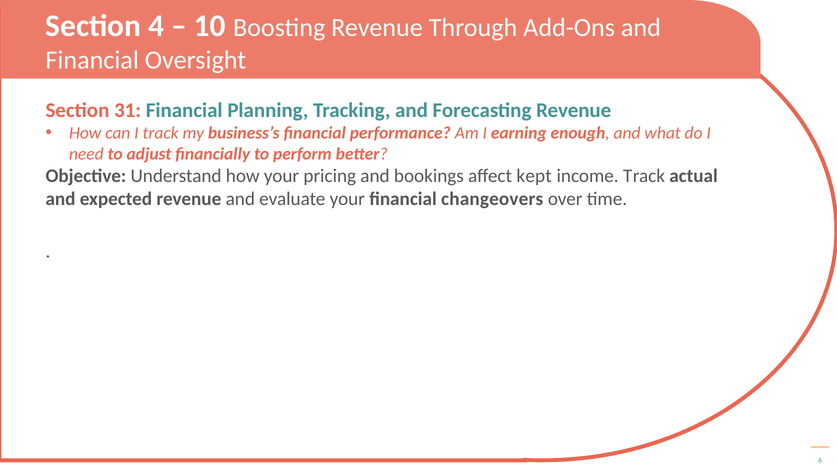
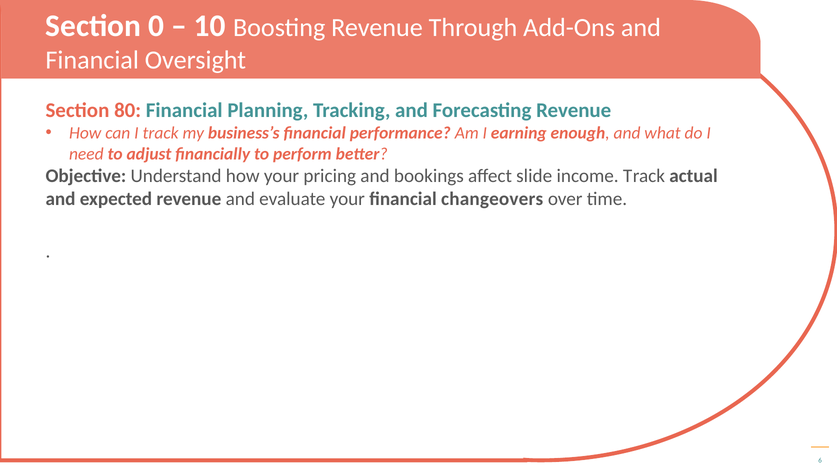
4: 4 -> 0 (156, 26)
31: 31 -> 80 (128, 110)
kept: kept -> slide (534, 176)
